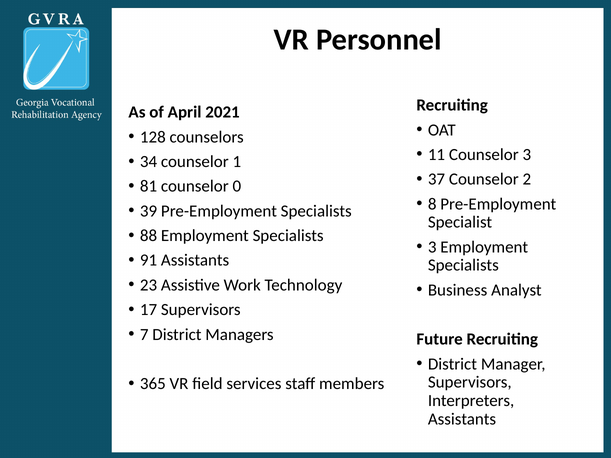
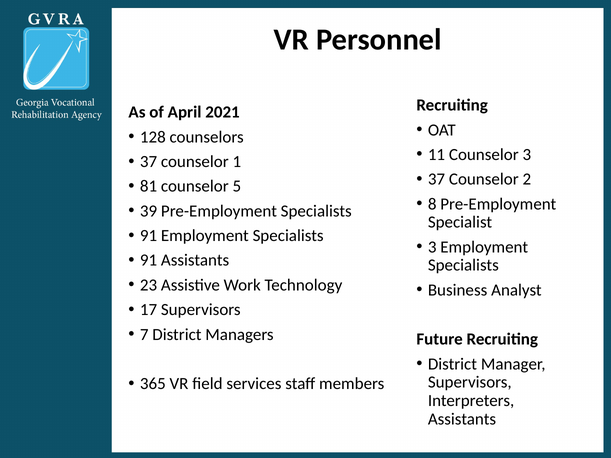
34: 34 -> 37 (149, 162)
0: 0 -> 5 (237, 186)
88: 88 -> 91 (149, 236)
